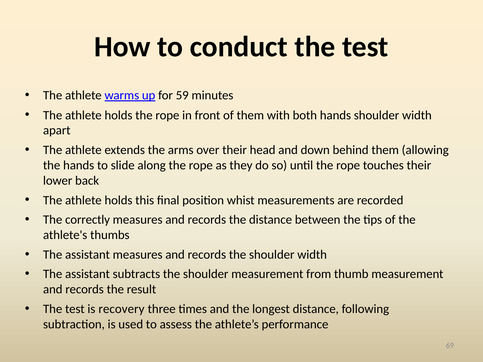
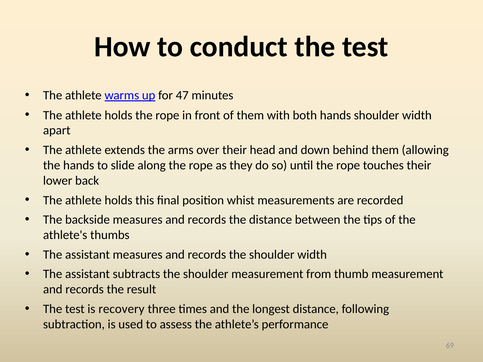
59: 59 -> 47 (182, 95)
correctly: correctly -> backside (88, 220)
